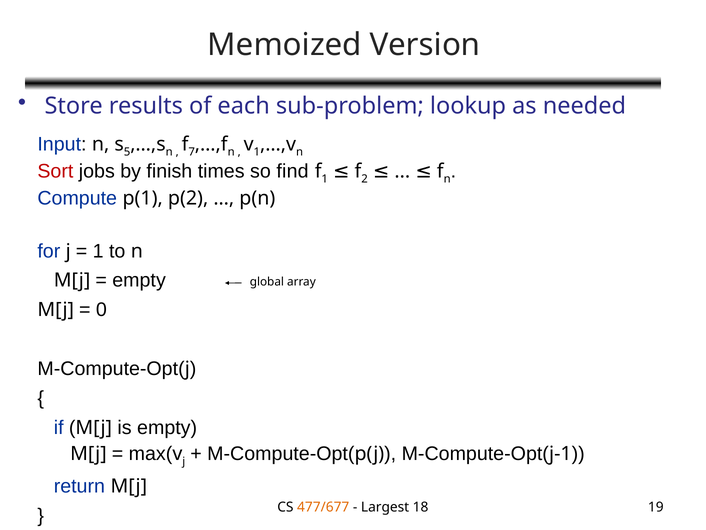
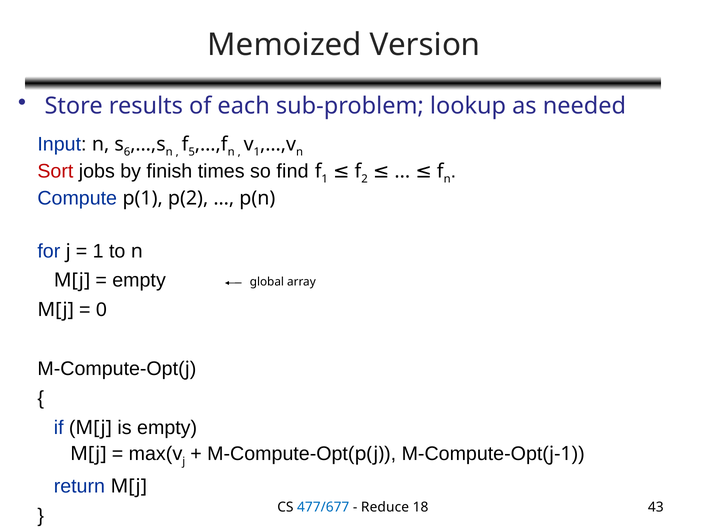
5: 5 -> 6 (127, 152)
7: 7 -> 5 (192, 152)
477/677 colour: orange -> blue (323, 507)
Largest: Largest -> Reduce (385, 507)
19: 19 -> 43 (656, 507)
